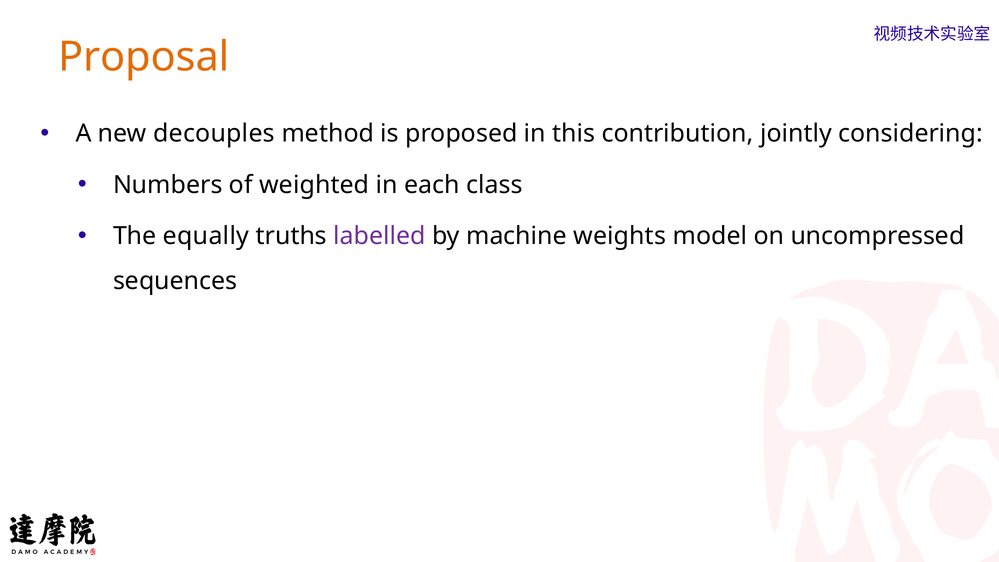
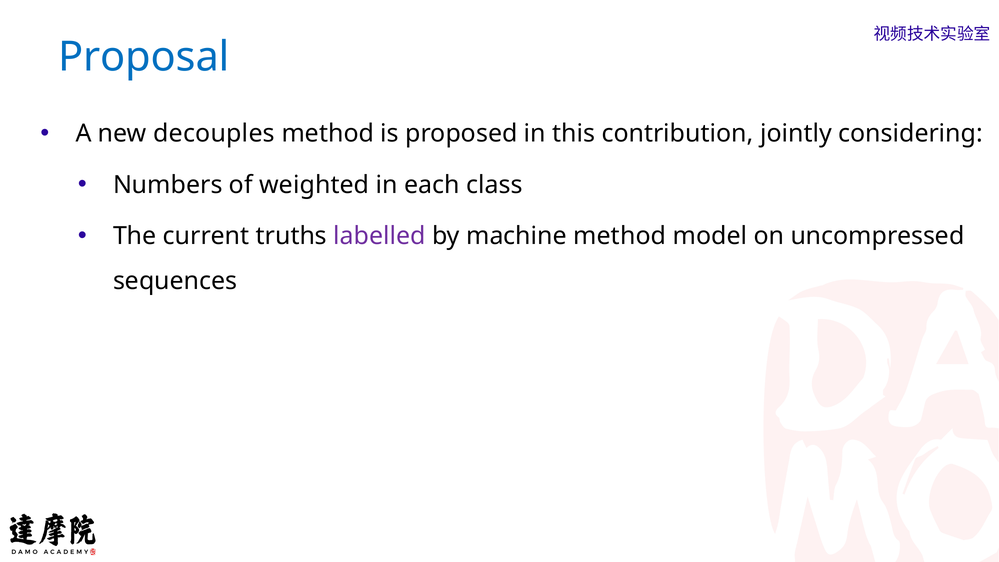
Proposal colour: orange -> blue (144, 57)
equally: equally -> current (206, 236)
machine weights: weights -> method (620, 236)
